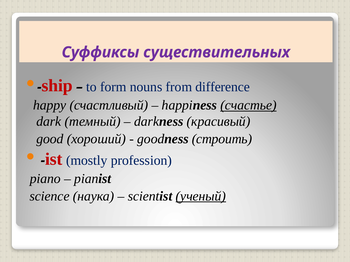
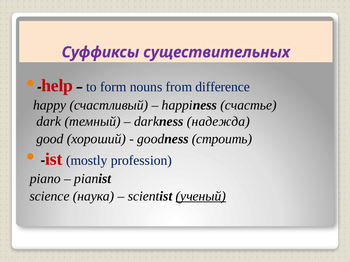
ship: ship -> help (57, 86)
счастье underline: present -> none (248, 105)
красивый: красивый -> надежда (218, 122)
